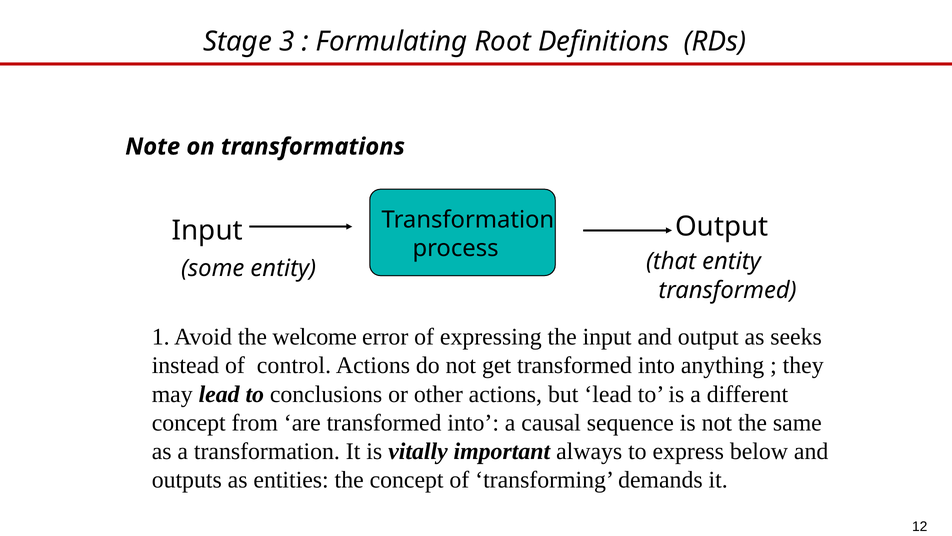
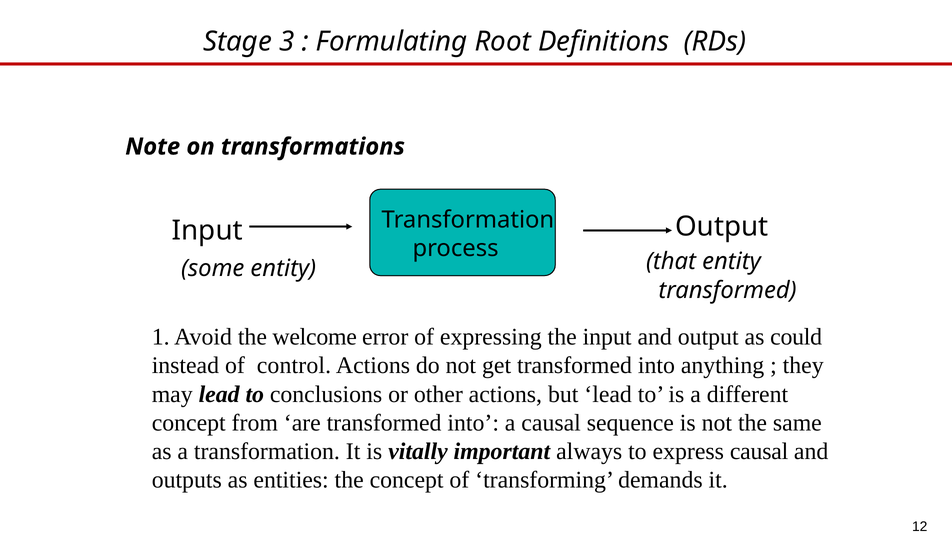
seeks: seeks -> could (796, 337)
express below: below -> causal (759, 451)
